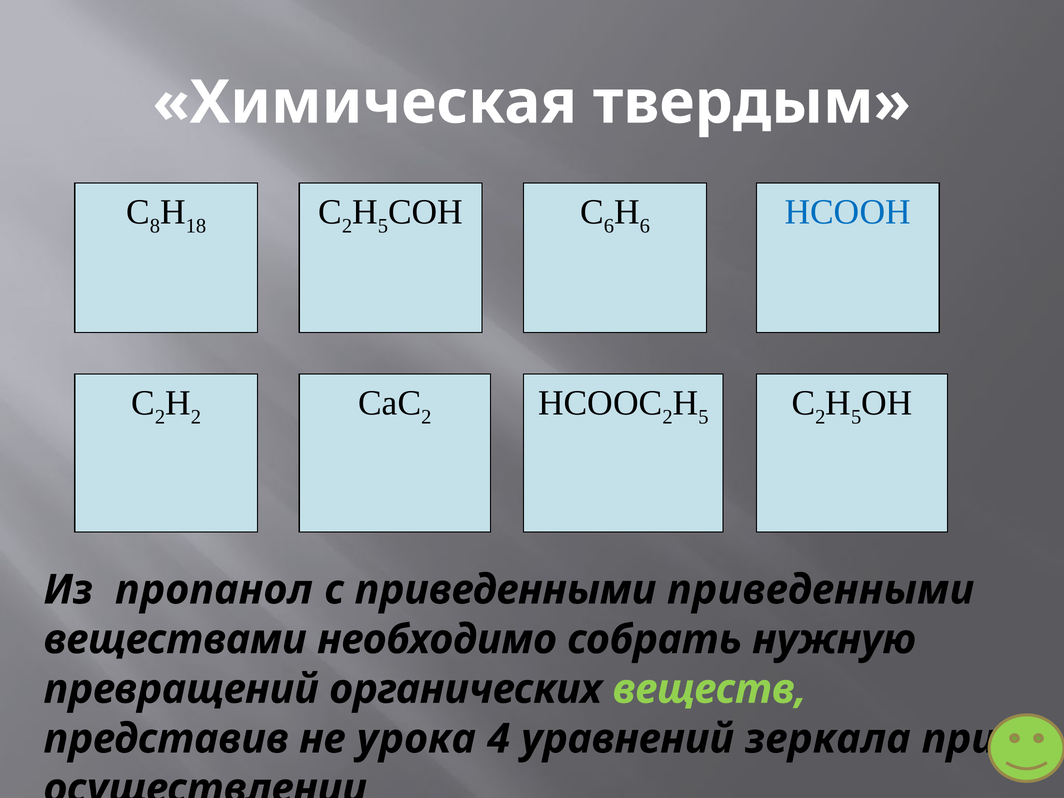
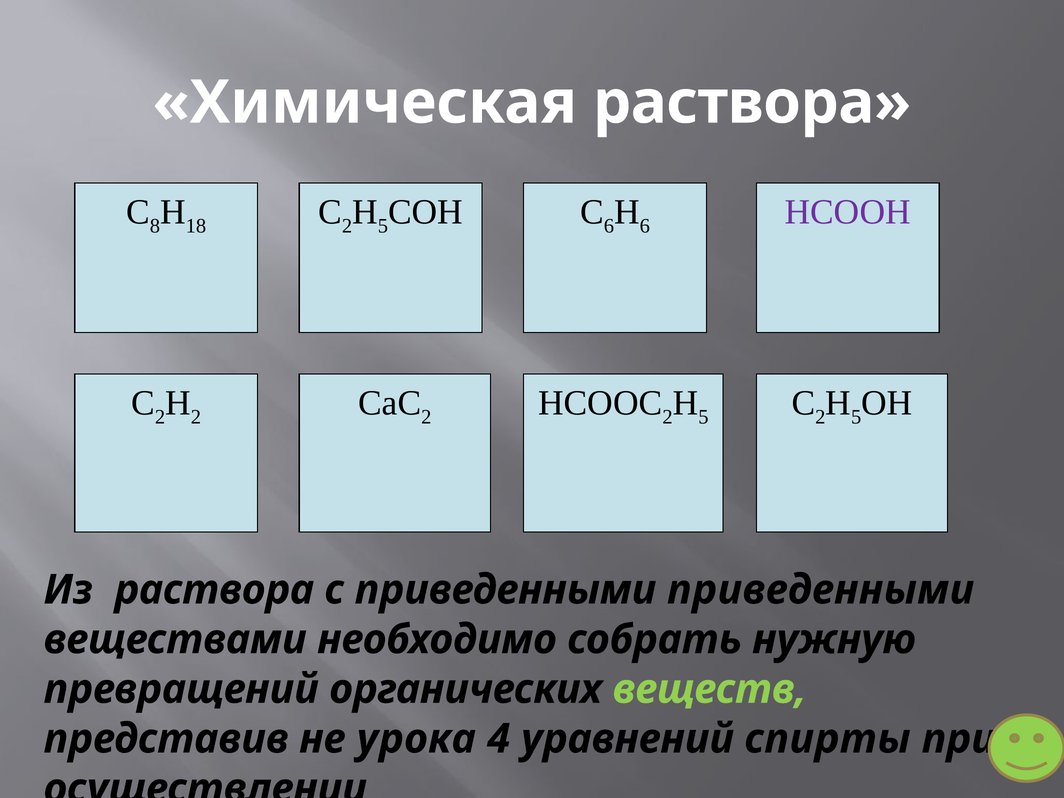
Химическая твердым: твердым -> раствора (752, 103)
НСООН colour: blue -> purple (848, 212)
Из пропанол: пропанол -> раствора (214, 590)
зеркала: зеркала -> спирты (828, 739)
